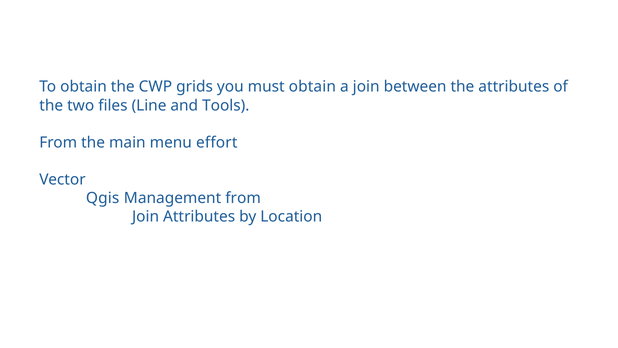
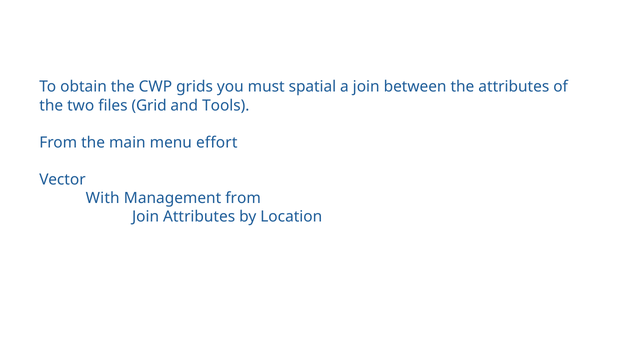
must obtain: obtain -> spatial (312, 87)
Line: Line -> Grid (149, 105)
Qgis: Qgis -> With (103, 198)
